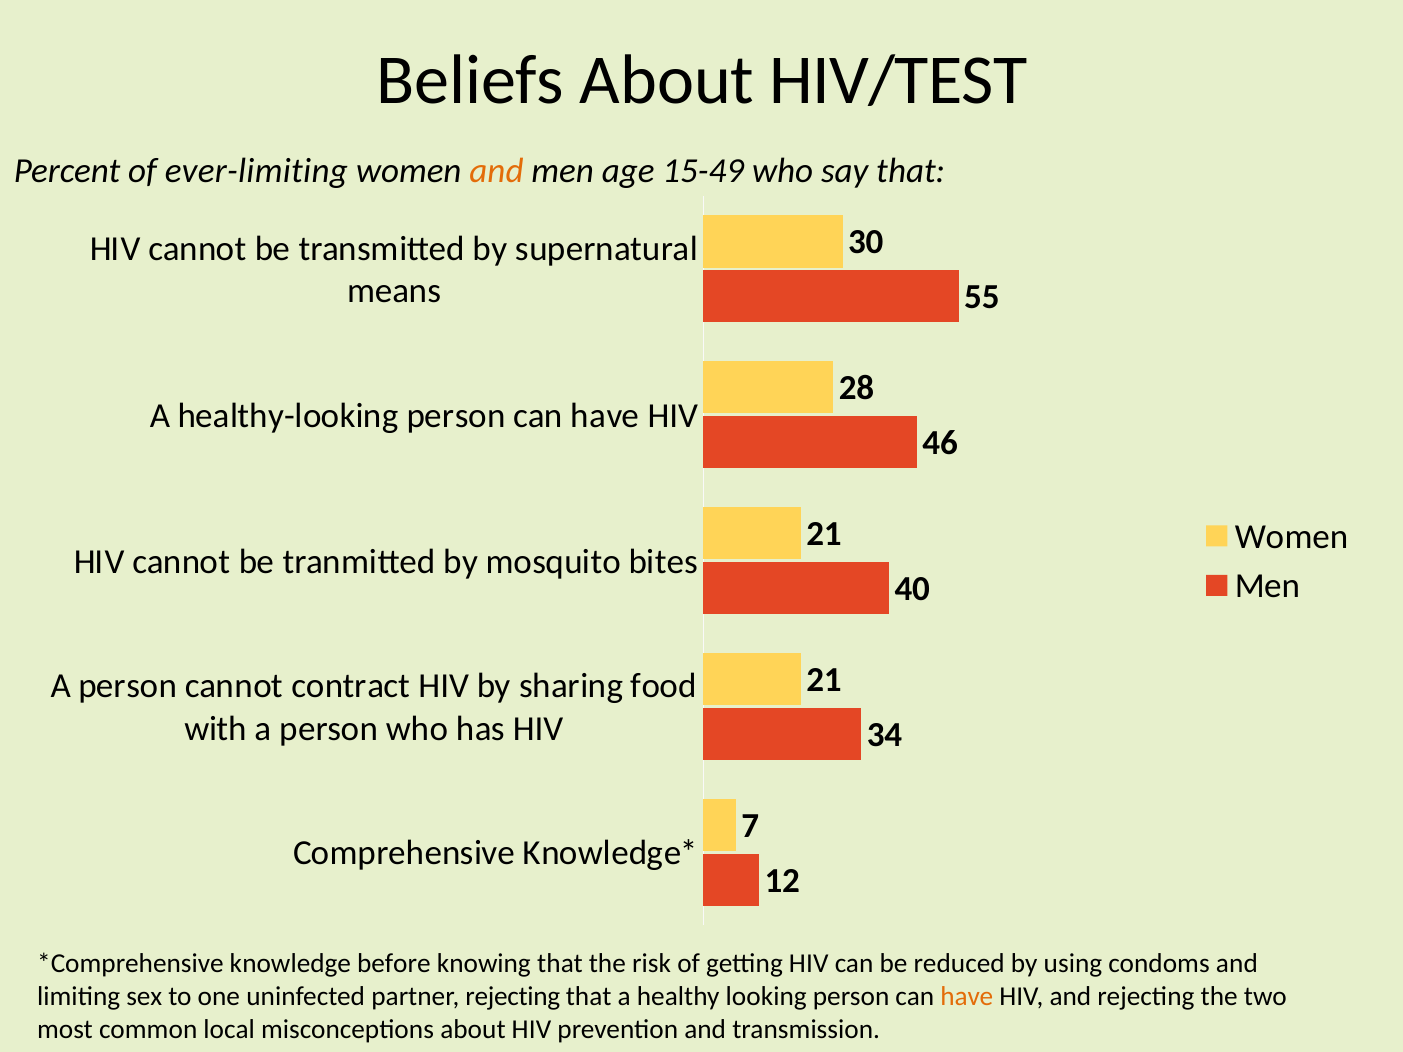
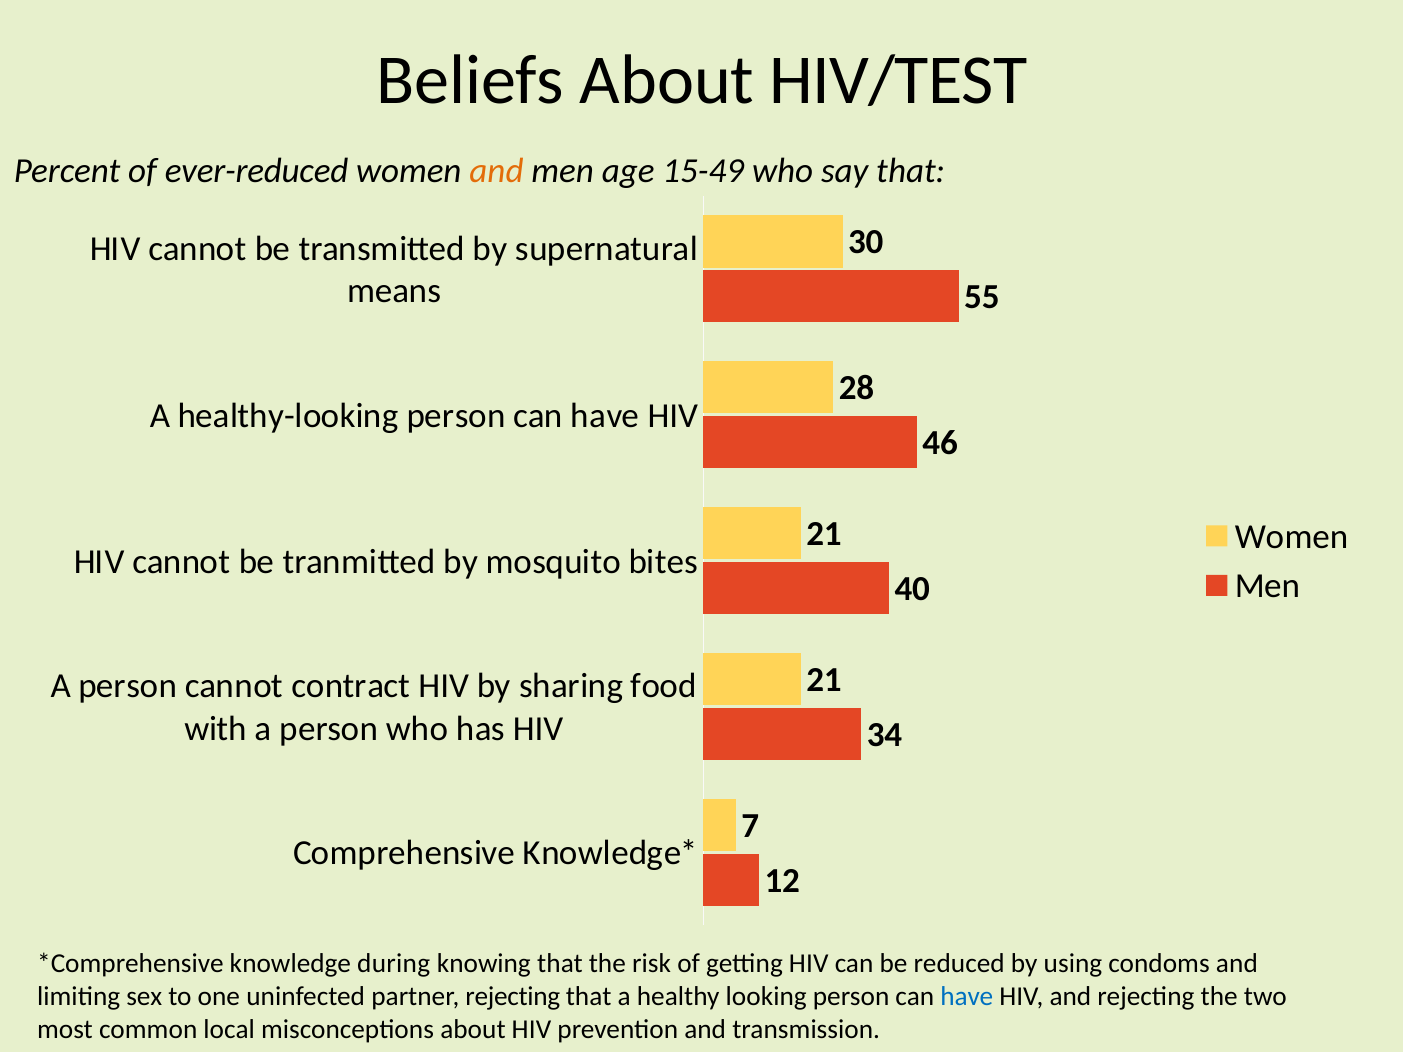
ever-limiting: ever-limiting -> ever-reduced (257, 171)
before: before -> during (394, 964)
have colour: orange -> blue (967, 997)
